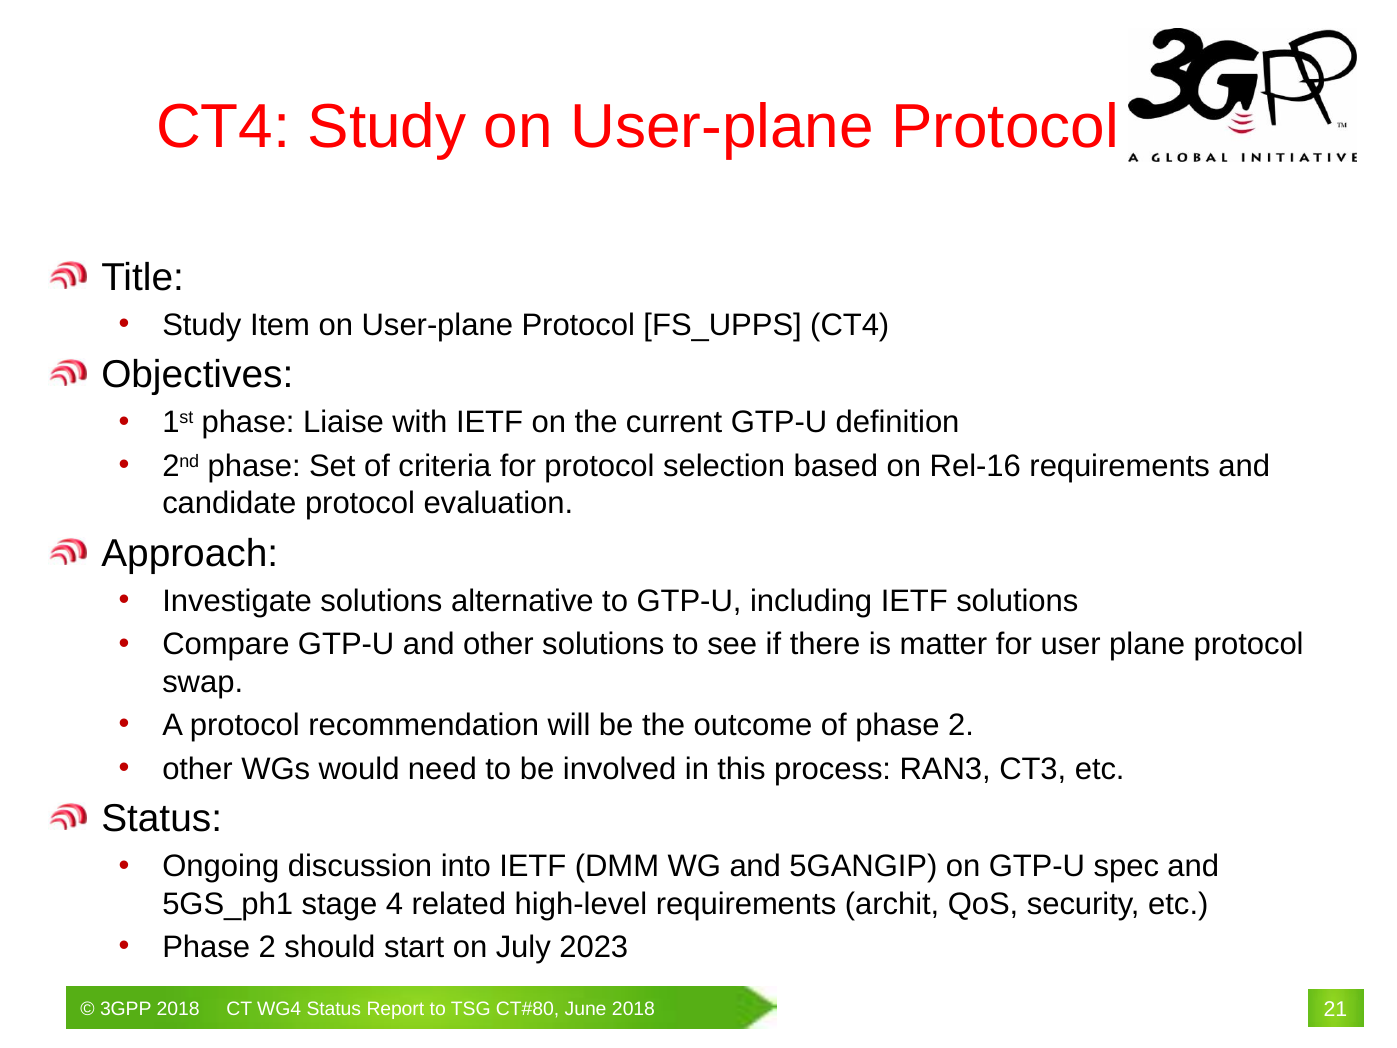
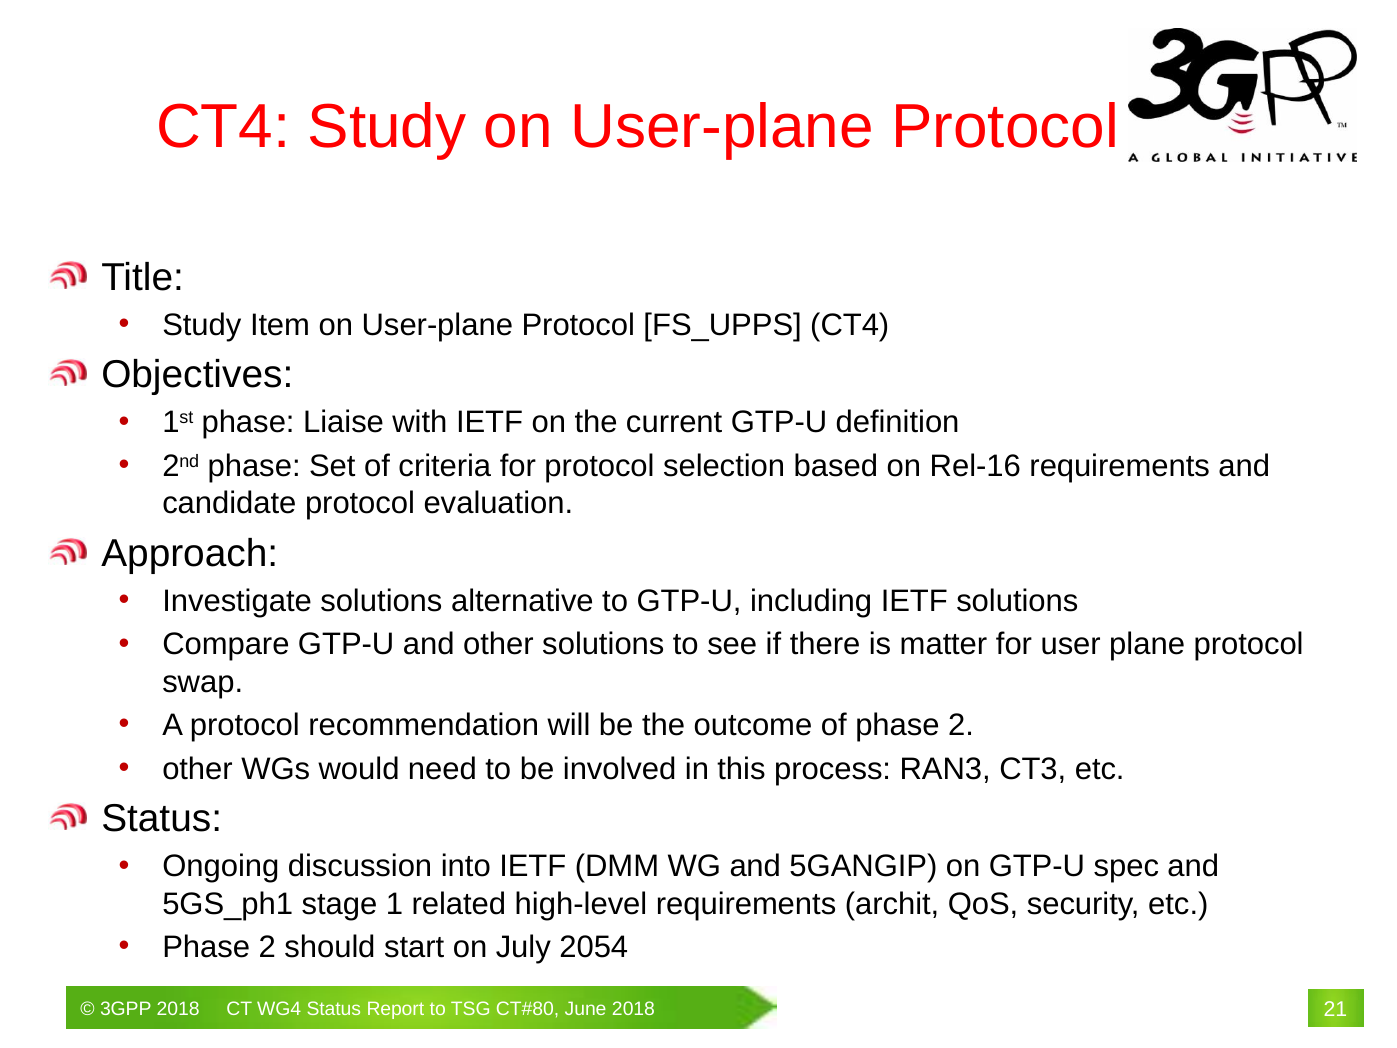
4: 4 -> 1 (395, 904)
2023: 2023 -> 2054 (594, 947)
